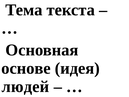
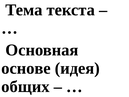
людей: людей -> общих (25, 86)
